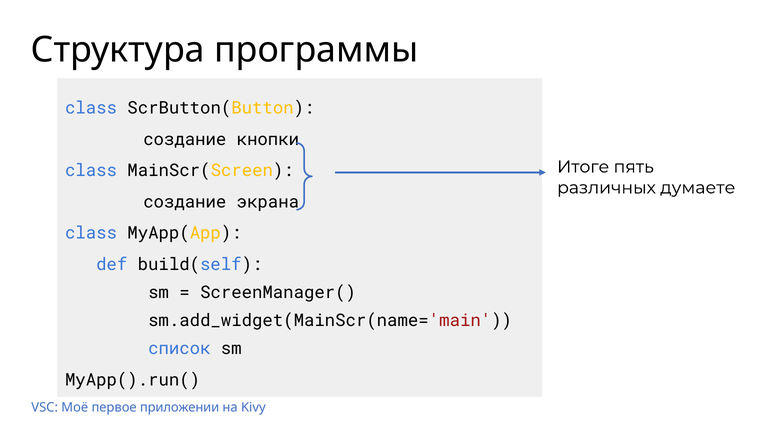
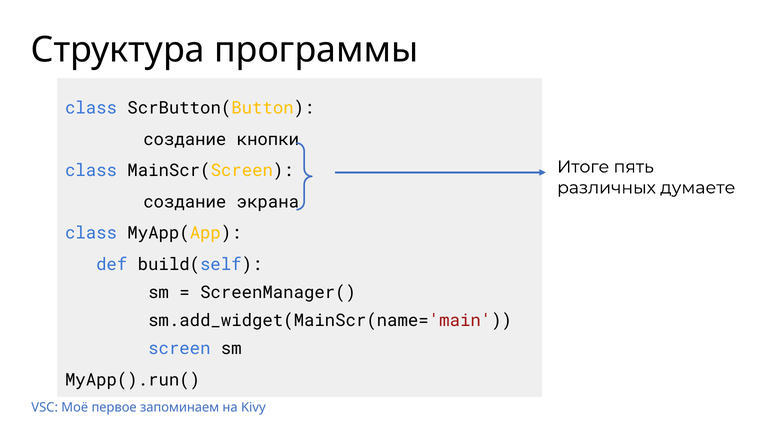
список: список -> screen (179, 349)
приложении: приложении -> запоминаем (180, 407)
